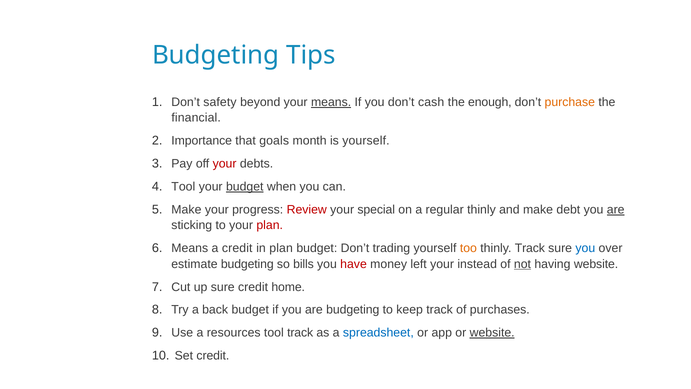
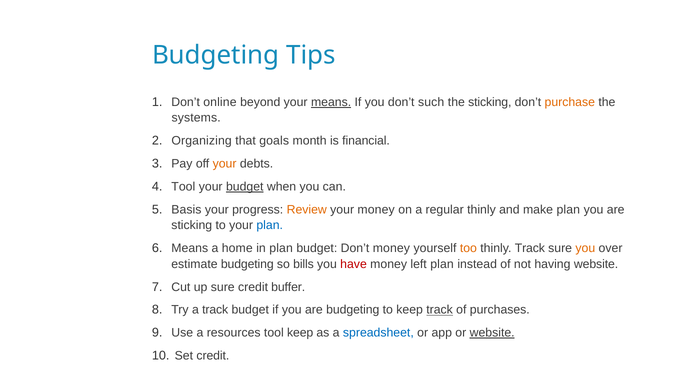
safety: safety -> online (220, 102)
cash: cash -> such (431, 102)
the enough: enough -> sticking (490, 102)
financial: financial -> systems (196, 118)
Importance: Importance -> Organizing (202, 141)
is yourself: yourself -> financial (366, 141)
your colour: red -> orange (225, 164)
Make: Make -> Basis (186, 210)
Review colour: red -> orange (307, 210)
your special: special -> money (376, 210)
make debt: debt -> plan (568, 210)
are underline: present -> none (616, 210)
plan colour: red -> blue (270, 225)
a credit: credit -> home (237, 248)
Don’t trading: trading -> money (391, 248)
you colour: blue -> orange (585, 248)
left your: your -> plan (442, 264)
not underline: present -> none (522, 264)
home: home -> buffer (288, 287)
a back: back -> track (215, 310)
track underline: none -> present (440, 310)
tool track: track -> keep (300, 333)
